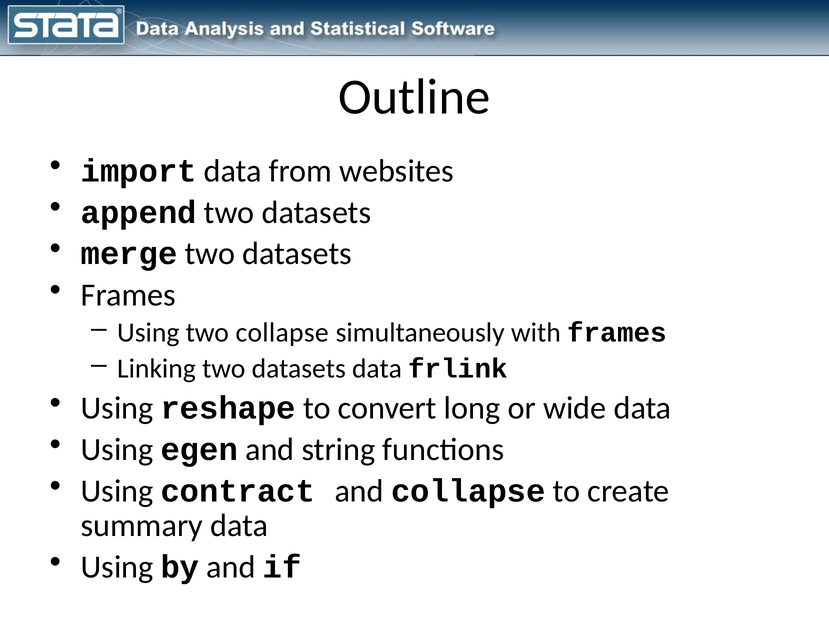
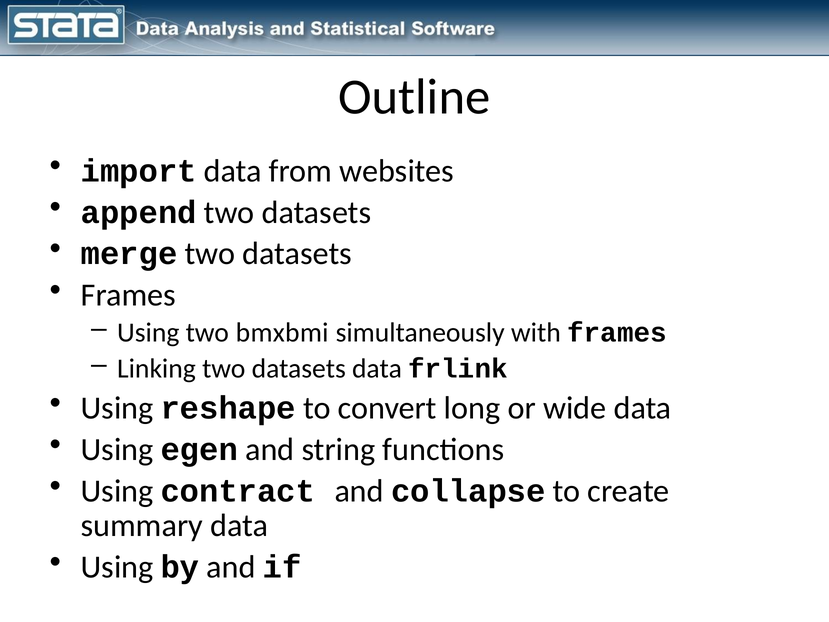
two collapse: collapse -> bmxbmi (282, 333)
